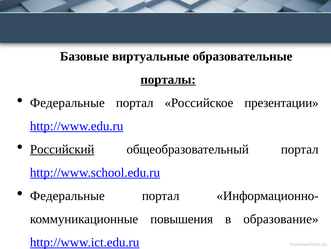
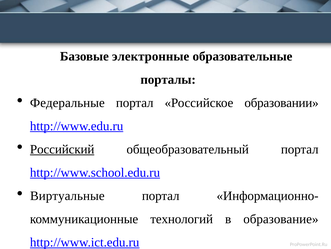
виртуальные: виртуальные -> электронные (151, 56)
порталы underline: present -> none (168, 79)
презентации: презентации -> образовании (282, 102)
Федеральные: Федеральные -> Виртуальные (67, 195)
повышения: повышения -> технологий (182, 218)
